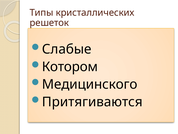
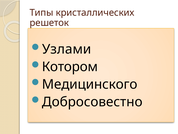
Слабые: Слабые -> Узлами (67, 49)
Притягиваются: Притягиваются -> Добросовестно (92, 102)
